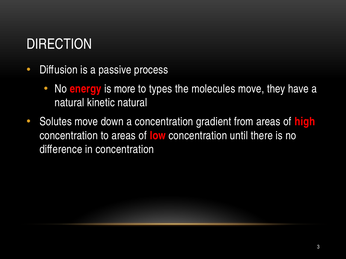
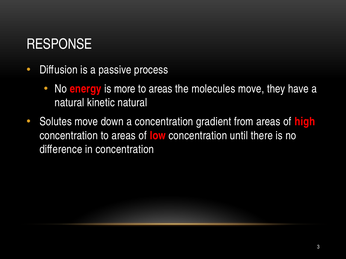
DIRECTION: DIRECTION -> RESPONSE (59, 44)
types: types -> areas (161, 89)
